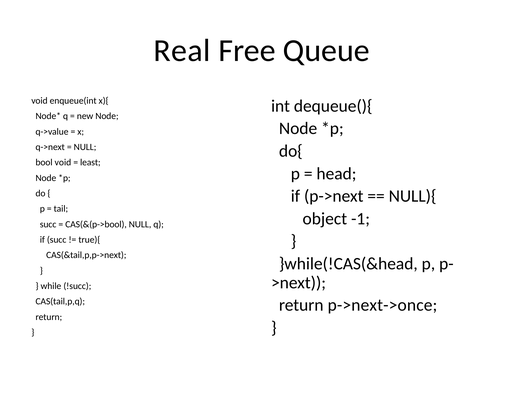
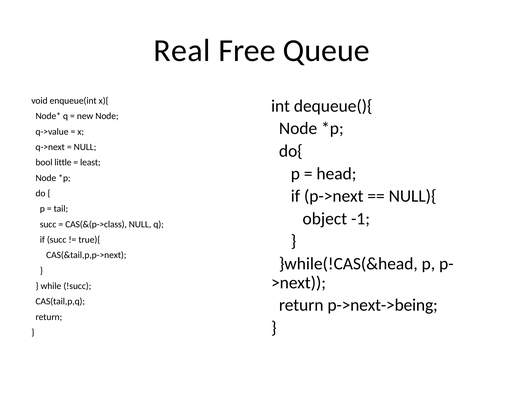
bool void: void -> little (63, 162)
CAS(&(p->bool: CAS(&(p->bool -> CAS(&(p->class (96, 224)
p->next->once: p->next->once -> p->next->being (383, 305)
